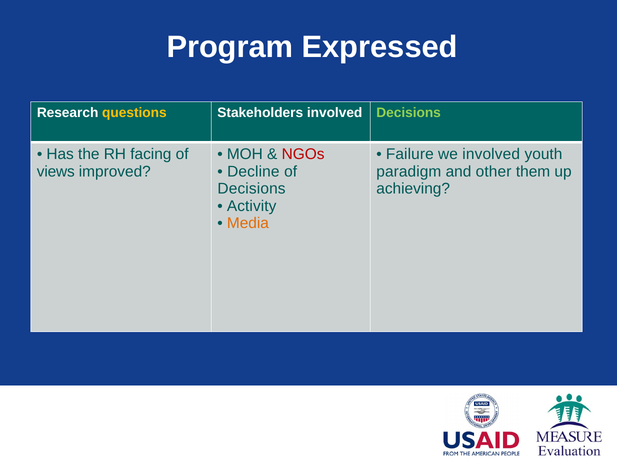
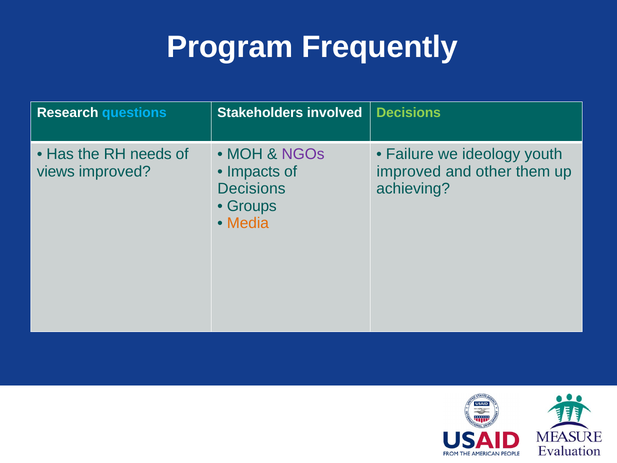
Expressed: Expressed -> Frequently (380, 47)
questions colour: yellow -> light blue (134, 113)
facing: facing -> needs (151, 154)
NGOs colour: red -> purple (303, 154)
we involved: involved -> ideology (491, 154)
Decline: Decline -> Impacts (253, 171)
paradigm: paradigm -> improved (409, 171)
Activity: Activity -> Groups (252, 206)
